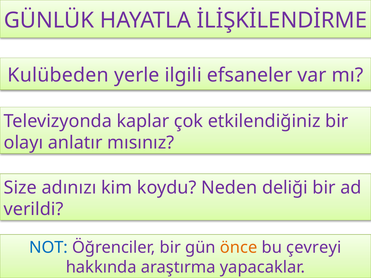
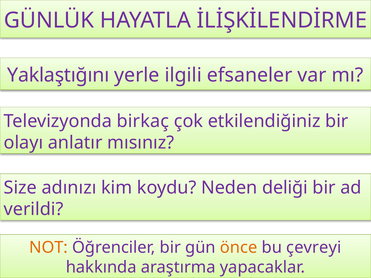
Kulübeden: Kulübeden -> Yaklaştığını (58, 75)
kaplar: kaplar -> birkaç (143, 121)
NOT colour: blue -> orange (49, 248)
